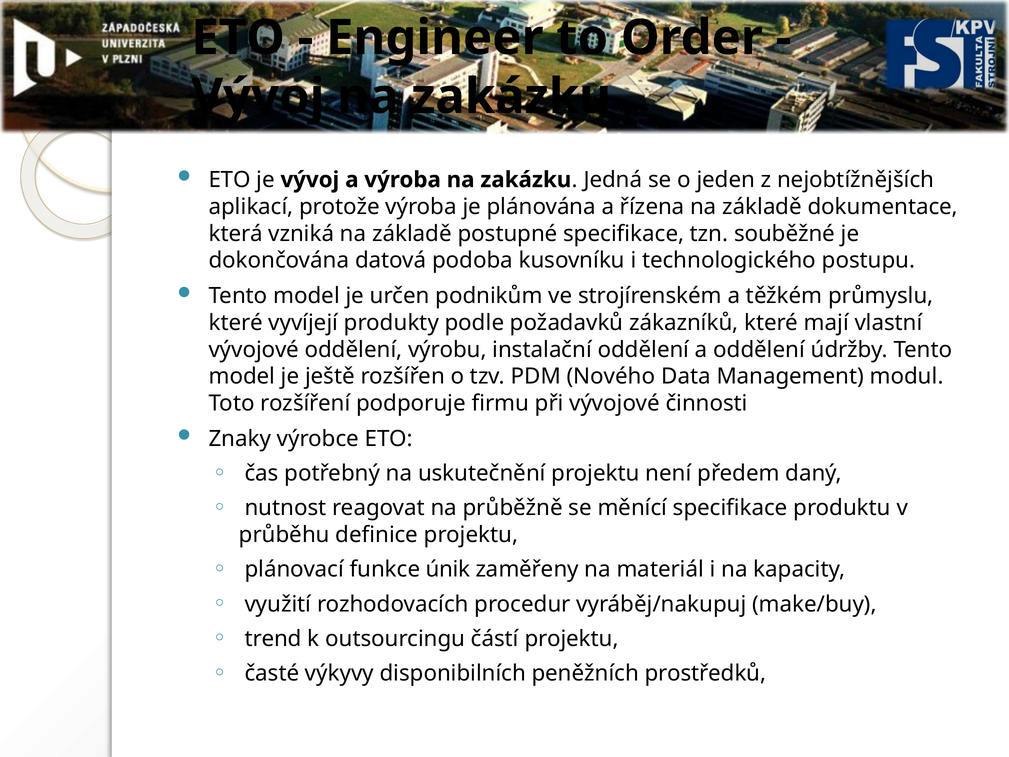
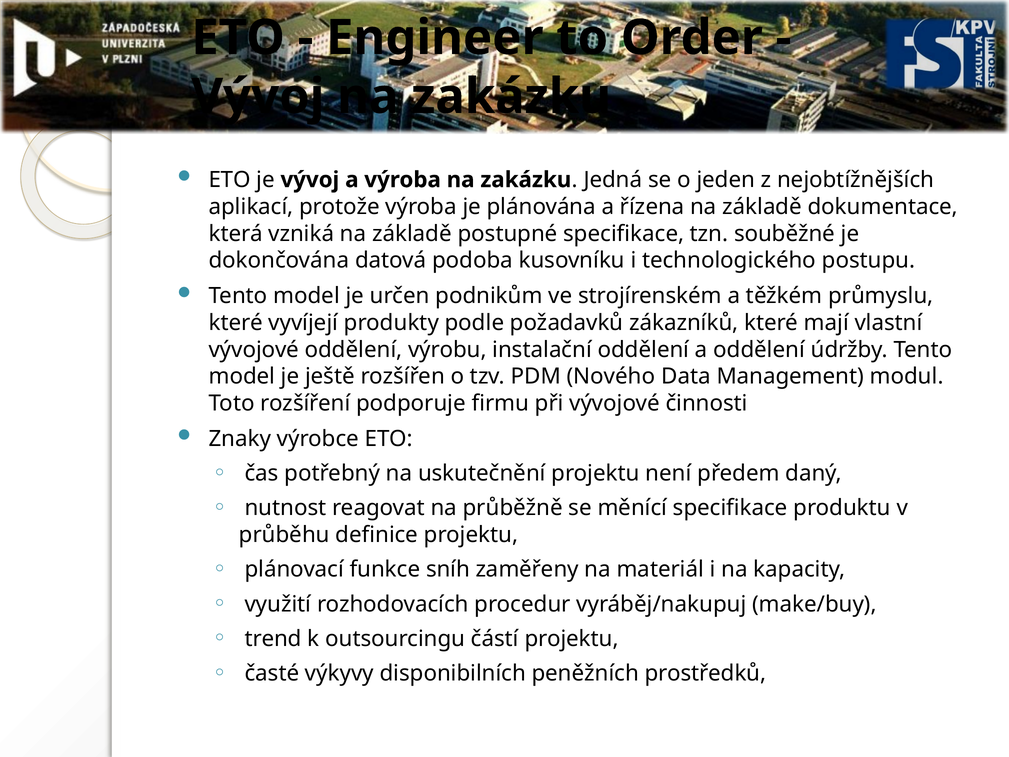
únik: únik -> sníh (448, 569)
